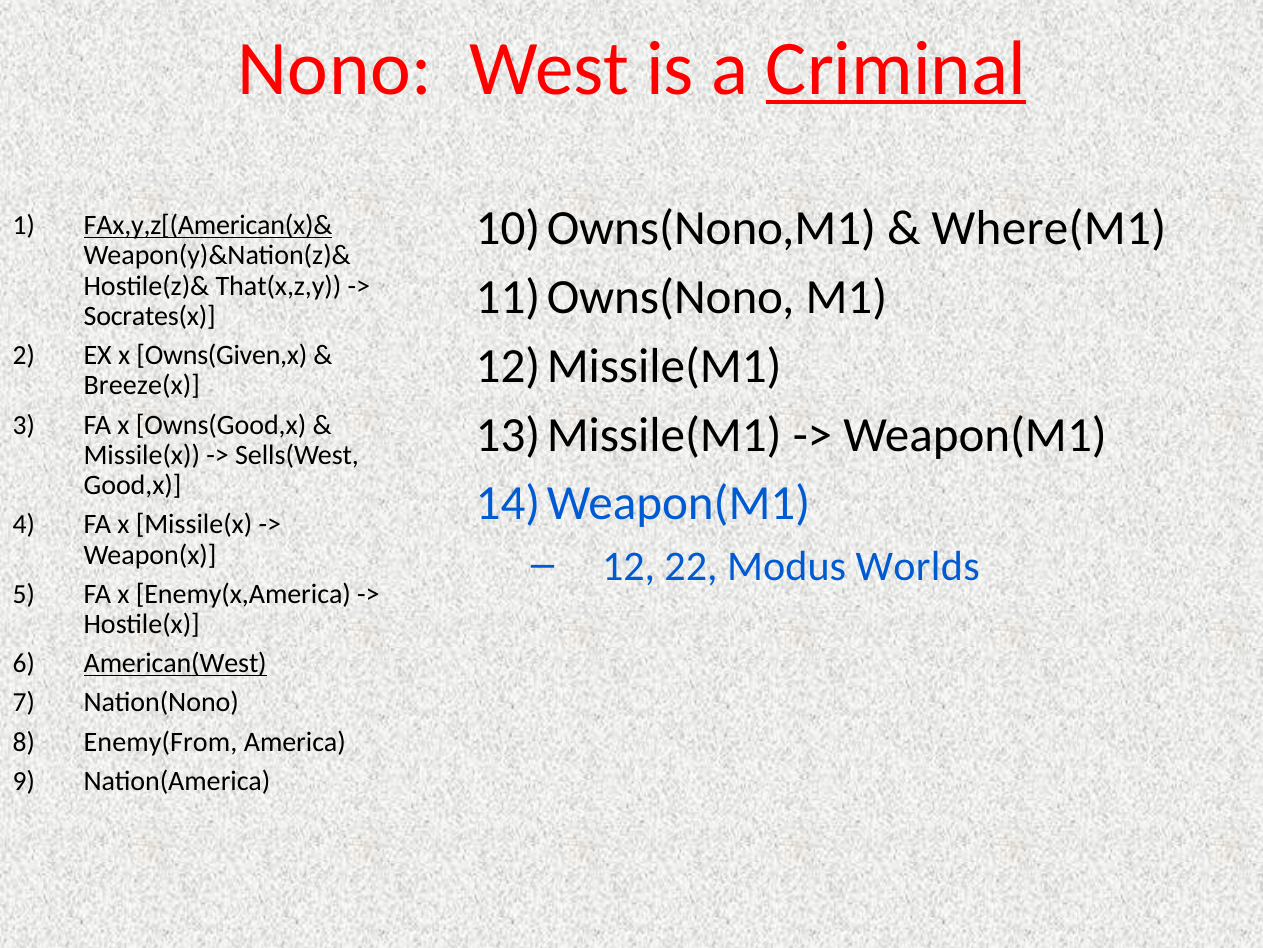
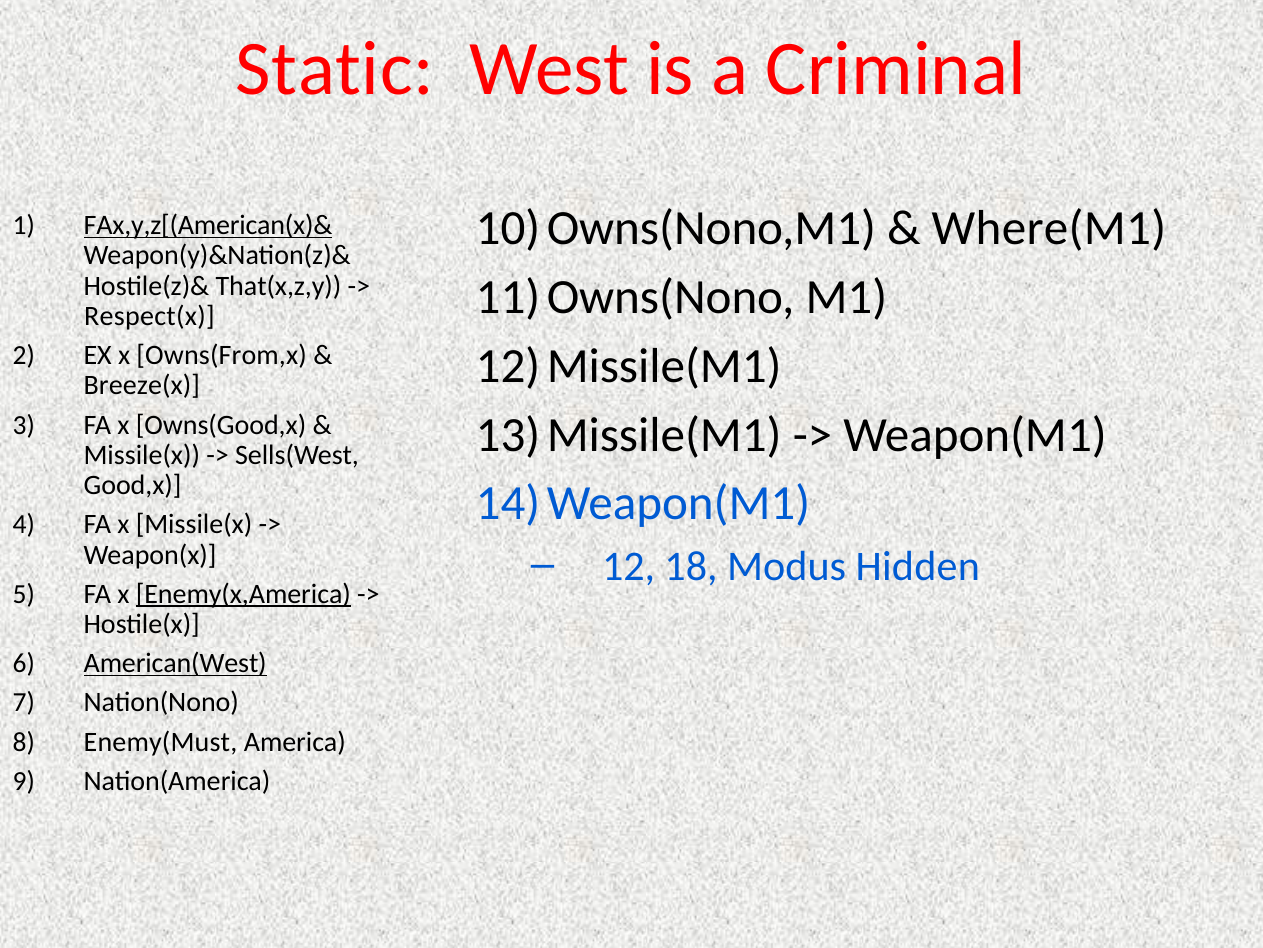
Nono: Nono -> Static (335, 69)
Criminal underline: present -> none (896, 69)
Socrates(x: Socrates(x -> Respect(x (149, 316)
Owns(Given,x: Owns(Given,x -> Owns(From,x (222, 355)
22: 22 -> 18 (691, 566)
Worlds: Worlds -> Hidden (918, 566)
Enemy(x,America underline: none -> present (243, 594)
Enemy(From: Enemy(From -> Enemy(Must (160, 741)
